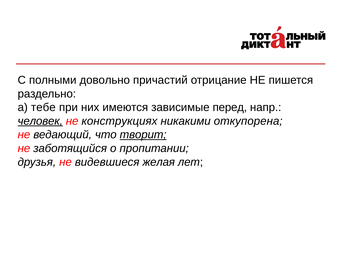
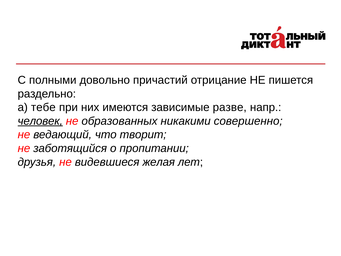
перед: перед -> разве (230, 107)
конструкциях: конструкциях -> образованных (119, 121)
откупорена: откупорена -> совершенно (248, 121)
творит underline: present -> none (143, 135)
